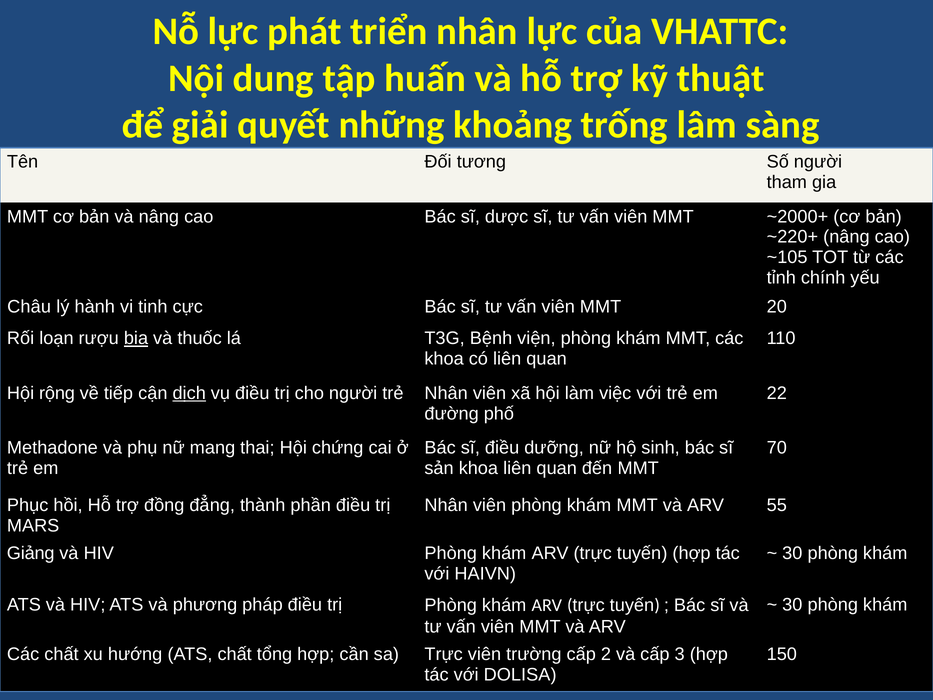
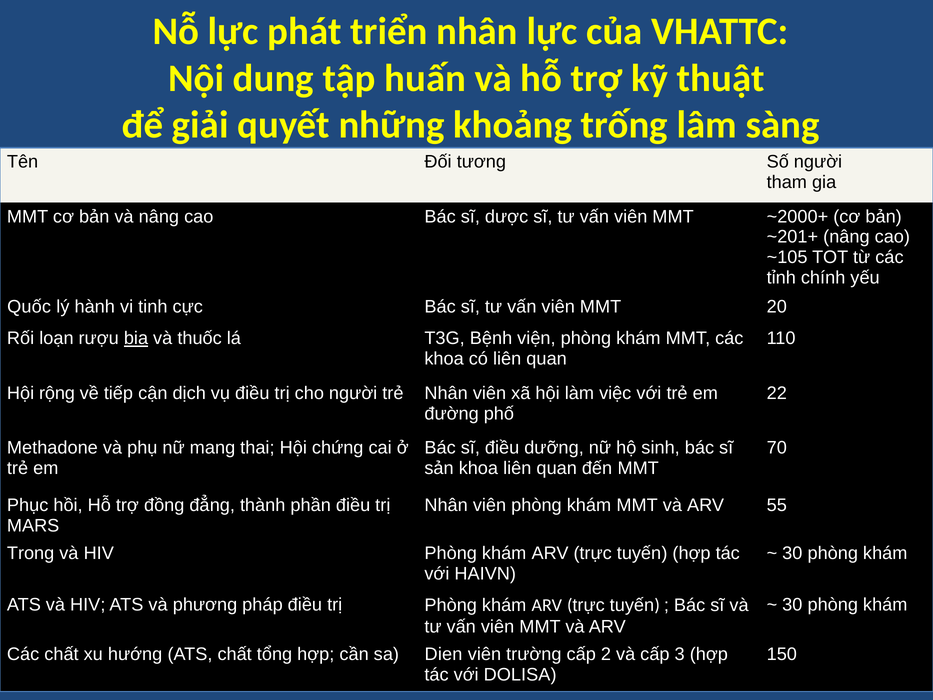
~220+: ~220+ -> ~201+ (792, 237)
Châu: Châu -> Quốc (29, 307)
dịch underline: present -> none (189, 393)
Giảng: Giảng -> Trong (31, 553)
sa Trực: Trực -> Dien (444, 654)
